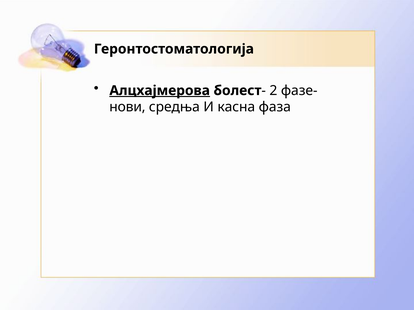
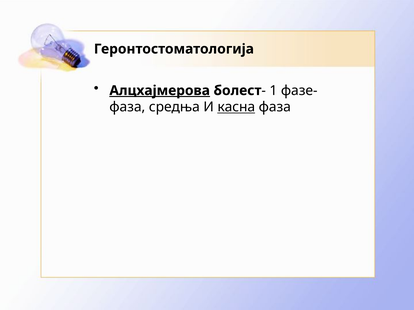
2: 2 -> 1 (273, 91)
нови: нови -> фаза (127, 107)
касна underline: none -> present (236, 107)
